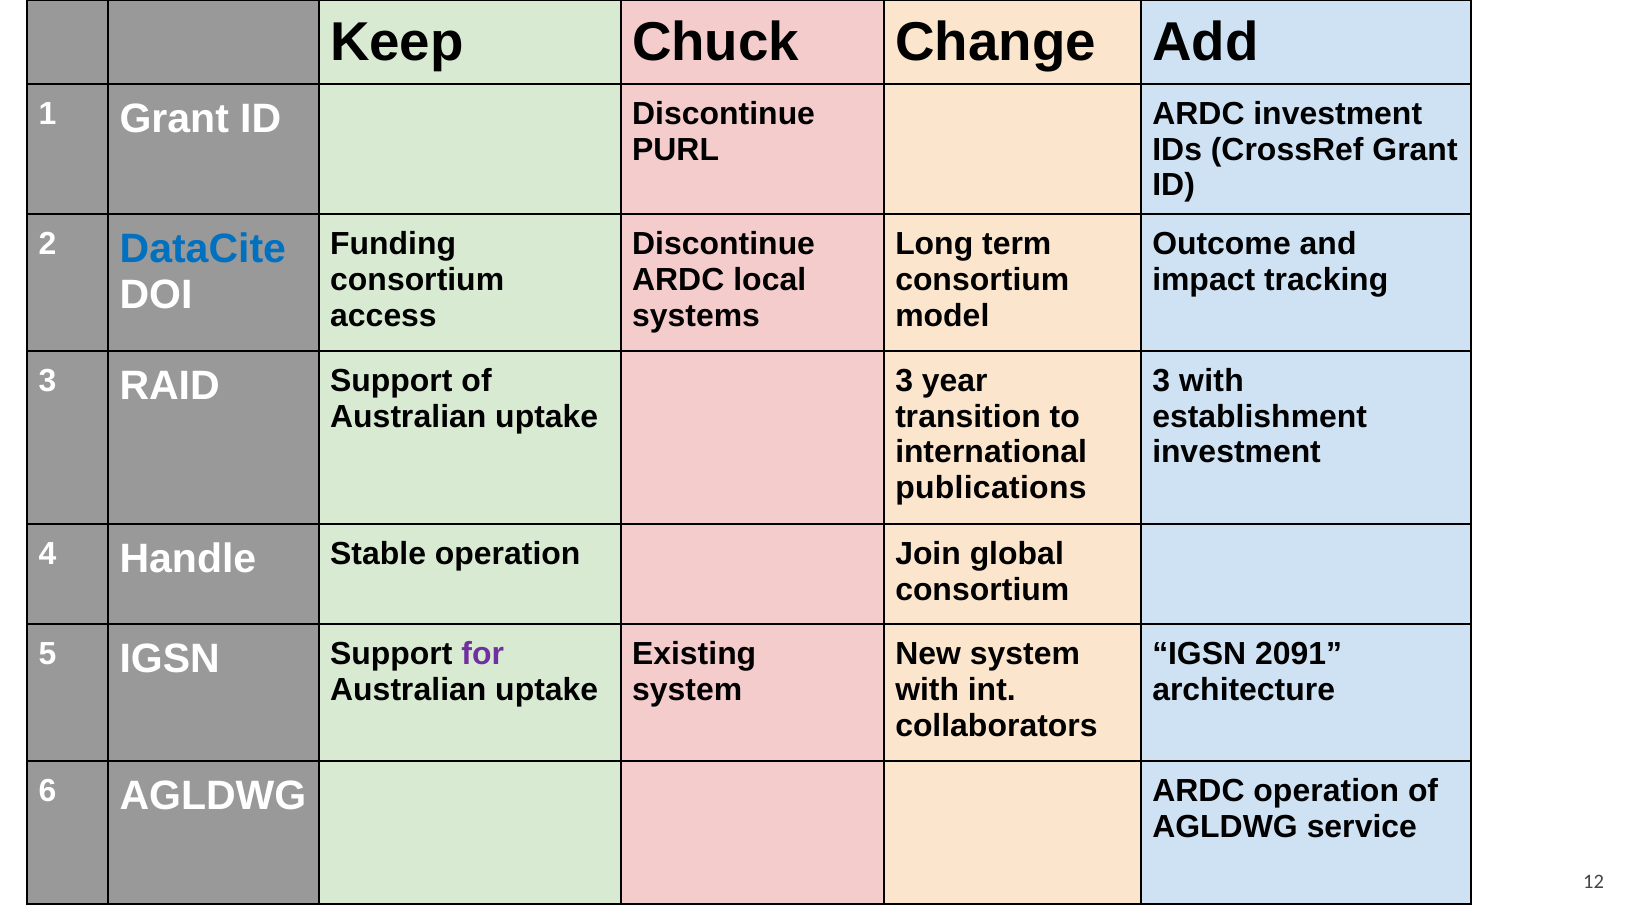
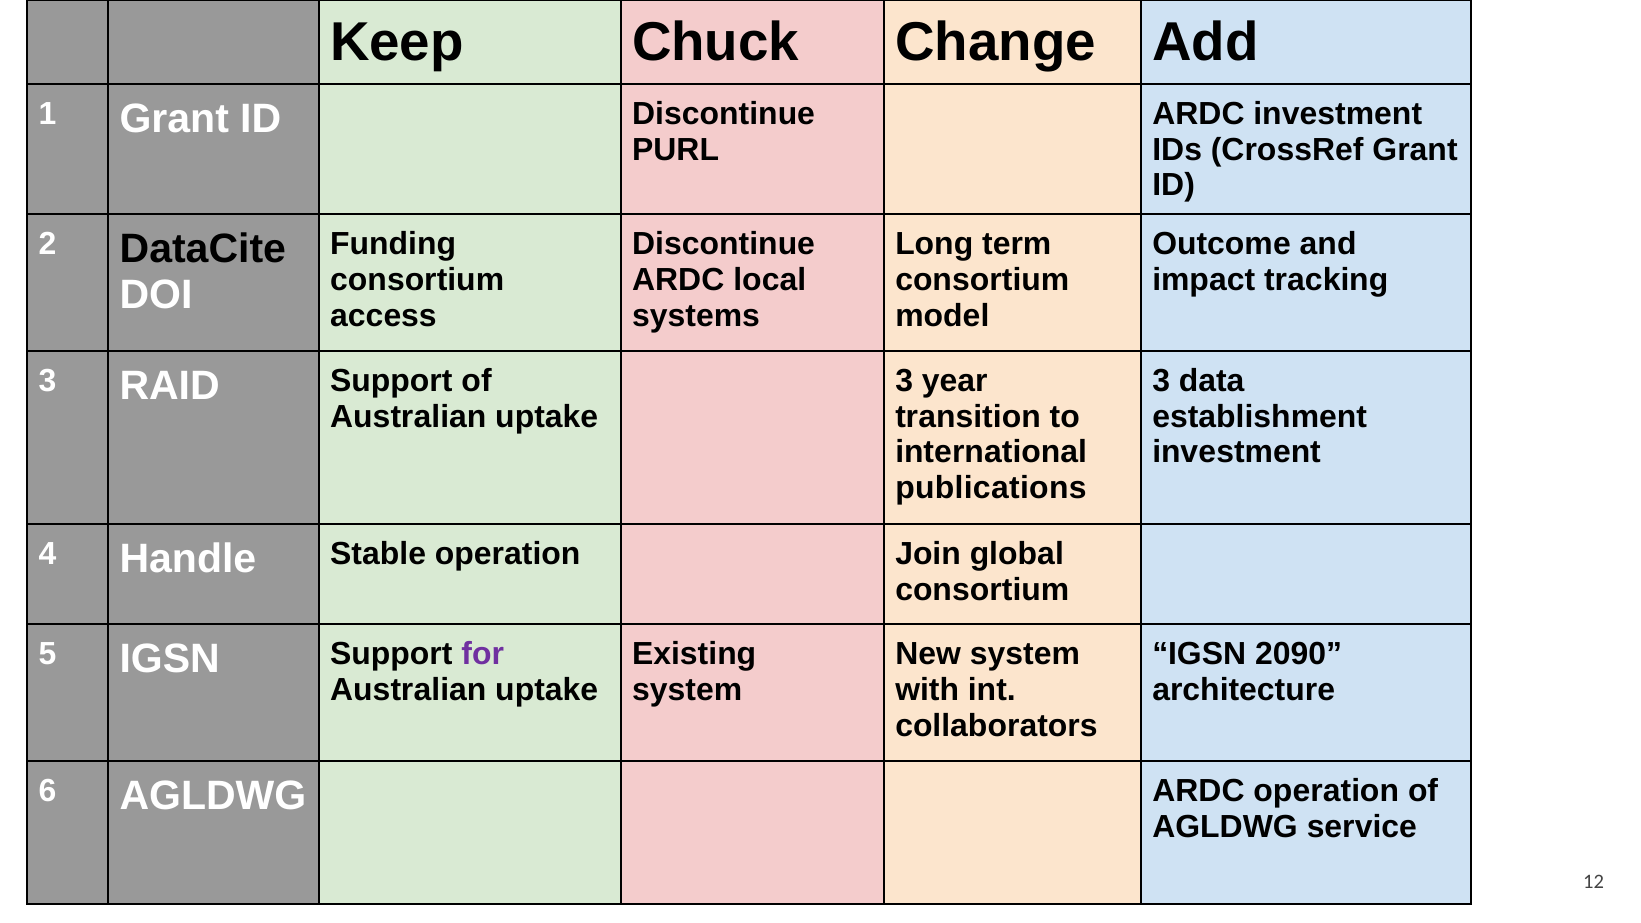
DataCite colour: blue -> black (203, 249)
3 with: with -> data (1212, 381)
2091: 2091 -> 2090 (1299, 654)
